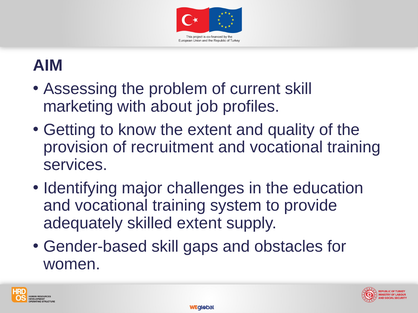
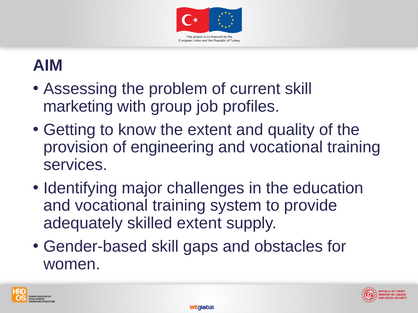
about: about -> group (171, 107)
recruitment: recruitment -> engineering (172, 147)
